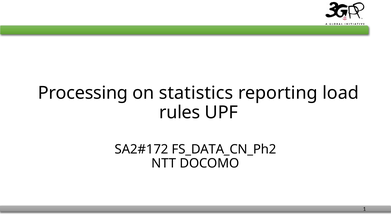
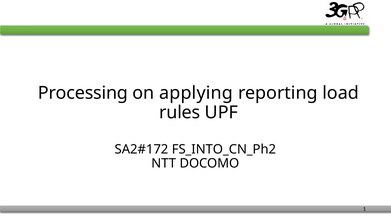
statistics: statistics -> applying (196, 93)
FS_DATA_CN_Ph2: FS_DATA_CN_Ph2 -> FS_INTO_CN_Ph2 (224, 149)
